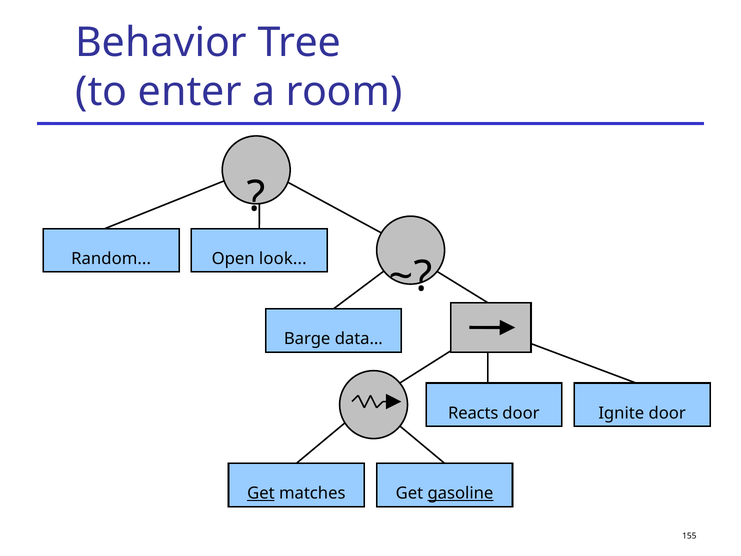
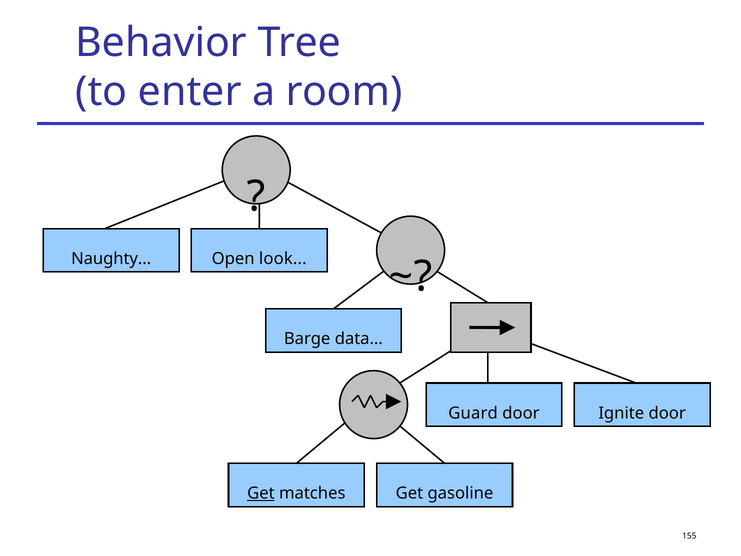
Random: Random -> Naughty (111, 259)
Reacts: Reacts -> Guard (473, 413)
gasoline underline: present -> none (460, 493)
